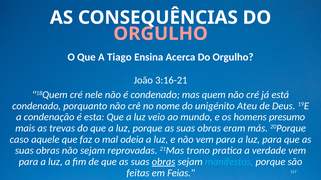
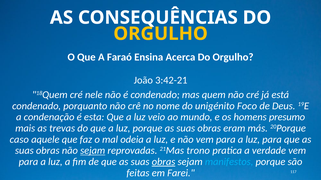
ORGULHO colour: pink -> yellow (161, 34)
Tiago: Tiago -> Faraó (119, 57)
3:16-21: 3:16-21 -> 3:42-21 (171, 80)
Ateu: Ateu -> Foco (247, 106)
sejam underline: none -> present (93, 151)
Feias: Feias -> Farei (181, 173)
